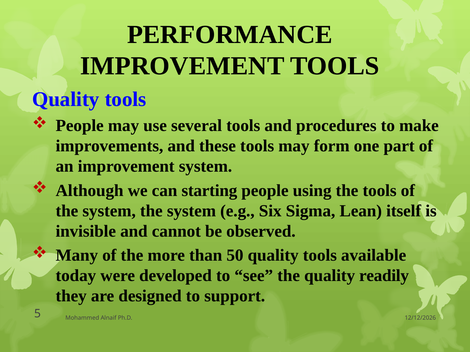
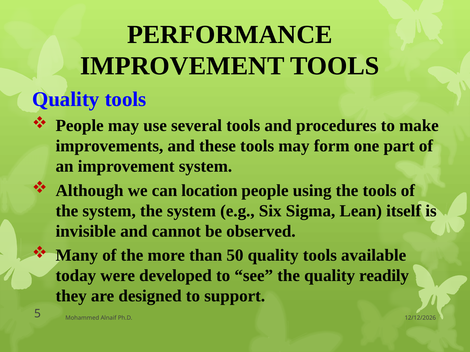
starting: starting -> location (209, 191)
